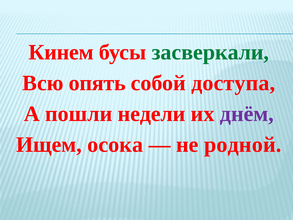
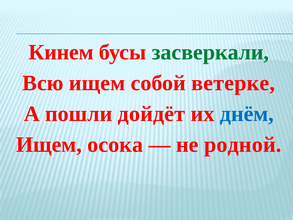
Всю опять: опять -> ищем (97, 83)
доступа: доступа -> ветерке (233, 83)
недели: недели -> дойдёт (151, 114)
днём colour: purple -> blue (247, 114)
